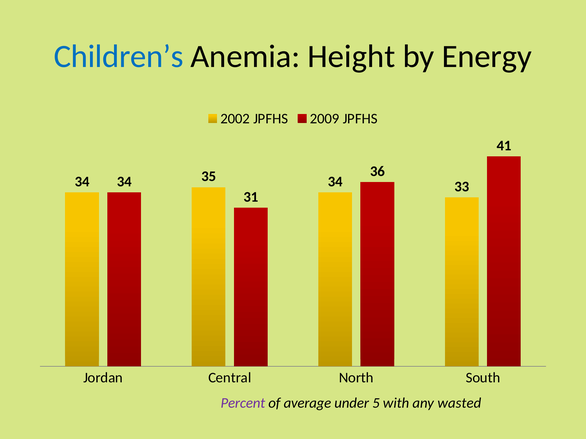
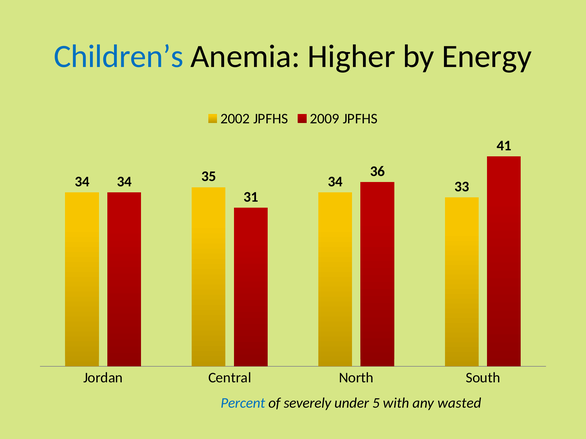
Height: Height -> Higher (351, 56)
Percent colour: purple -> blue (243, 403)
average: average -> severely (307, 403)
